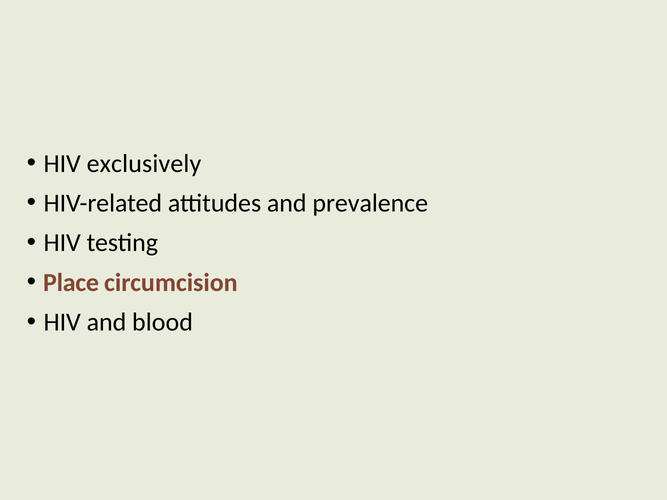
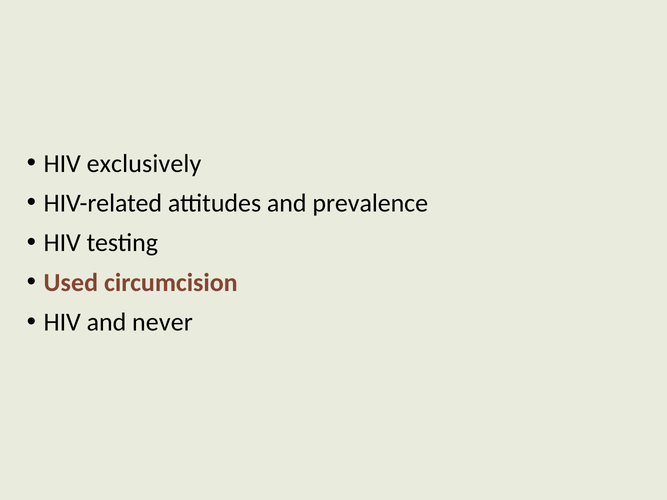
Place: Place -> Used (71, 283)
blood: blood -> never (162, 323)
